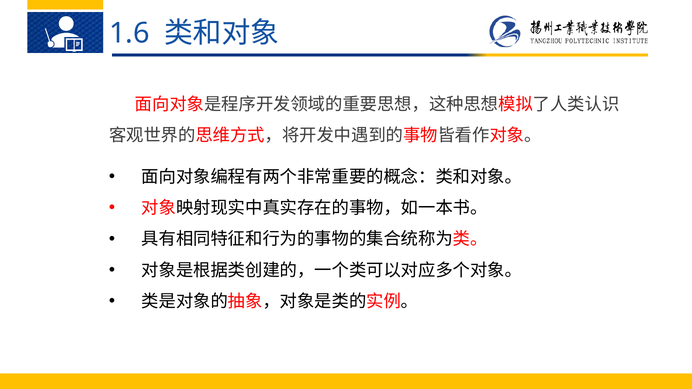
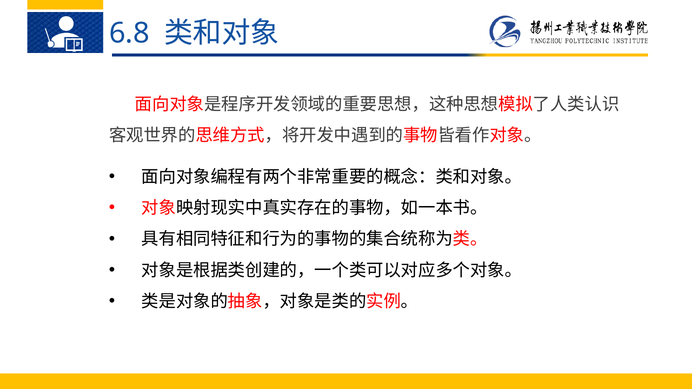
1.6: 1.6 -> 6.8 (129, 33)
